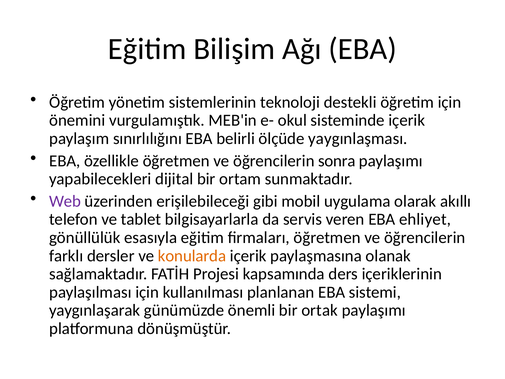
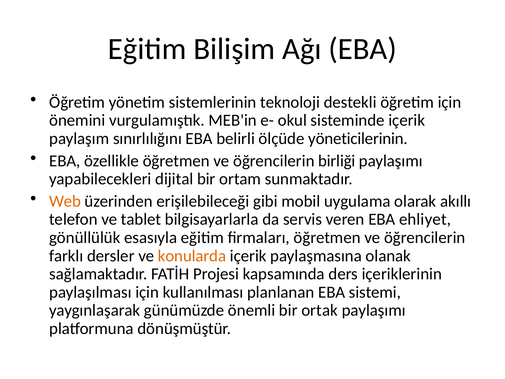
yaygınlaşması: yaygınlaşması -> yöneticilerinin (358, 139)
sonra: sonra -> birliği (337, 161)
Web colour: purple -> orange (65, 201)
